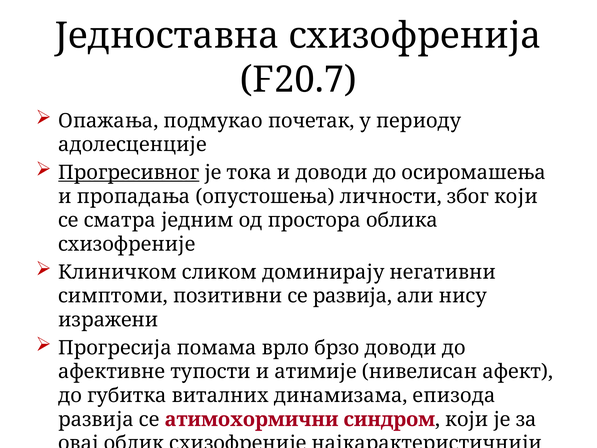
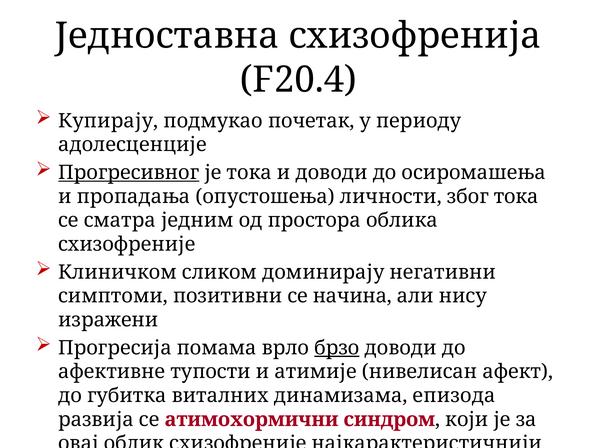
F20.7: F20.7 -> F20.4 (298, 80)
Опажања: Опажања -> Купирају (108, 121)
због који: који -> тока (516, 196)
се развија: развија -> начина (352, 296)
брзо underline: none -> present (337, 348)
